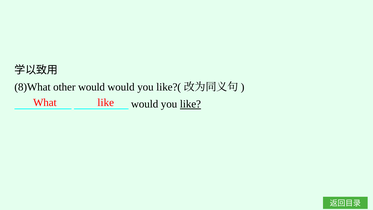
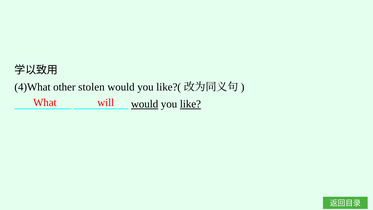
8)What: 8)What -> 4)What (32, 87)
other would: would -> stolen (91, 87)
What like: like -> will (106, 102)
would underline: none -> present (145, 104)
